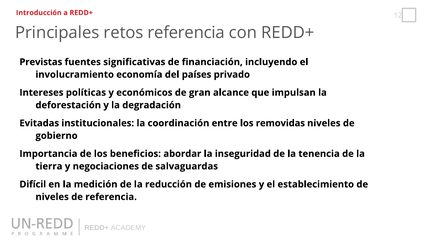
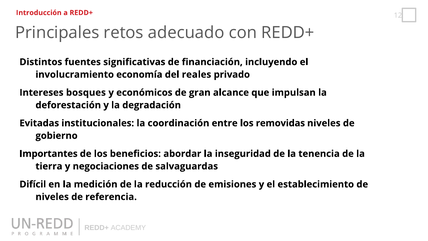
retos referencia: referencia -> adecuado (186, 33)
Previstas: Previstas -> Distintos (41, 62)
países: países -> reales (196, 74)
políticas: políticas -> bosques (86, 92)
Importancia: Importancia -> Importantes (48, 154)
